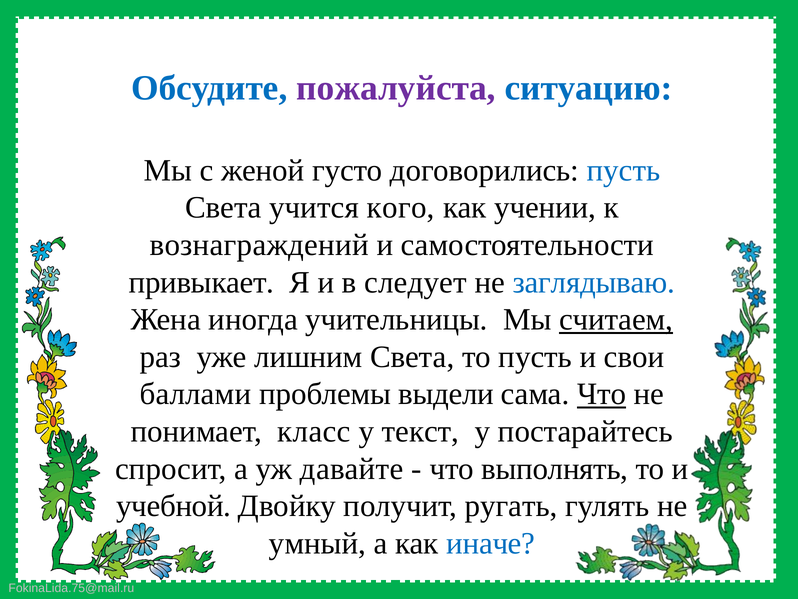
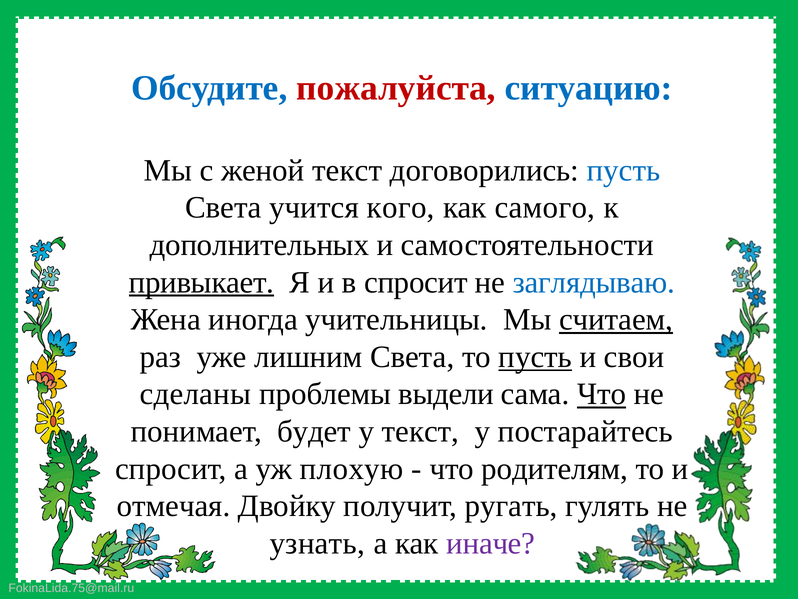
пожалуйста colour: purple -> red (396, 88)
женой густо: густо -> текст (347, 170)
учении: учении -> самого (545, 208)
вознаграждений: вознаграждений -> дополнительных (259, 245)
привыкает underline: none -> present (201, 282)
в следует: следует -> спросит (416, 282)
пусть underline: none -> present (535, 357)
баллами: баллами -> сделаны (195, 394)
класс: класс -> будет (314, 431)
давайте: давайте -> плохую (352, 468)
выполнять: выполнять -> родителям (555, 468)
учебной: учебной -> отмечая (173, 506)
умный: умный -> узнать (317, 543)
иначе colour: blue -> purple (491, 543)
